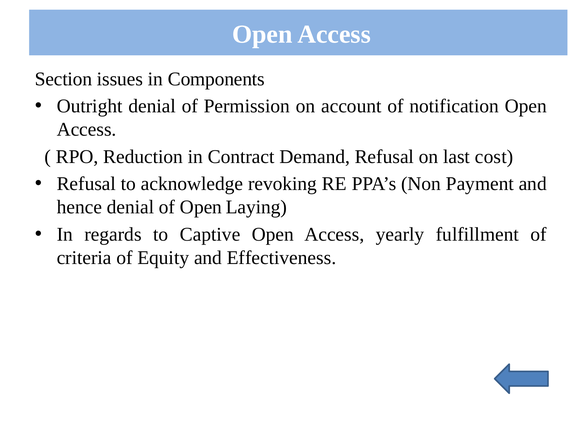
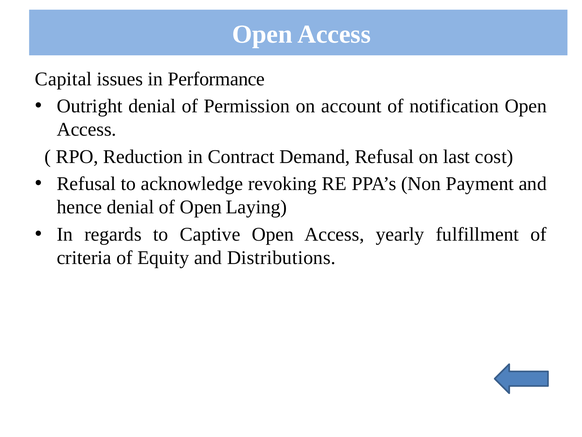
Section: Section -> Capital (63, 79)
Components: Components -> Performance (216, 79)
Effectiveness: Effectiveness -> Distributions (281, 257)
